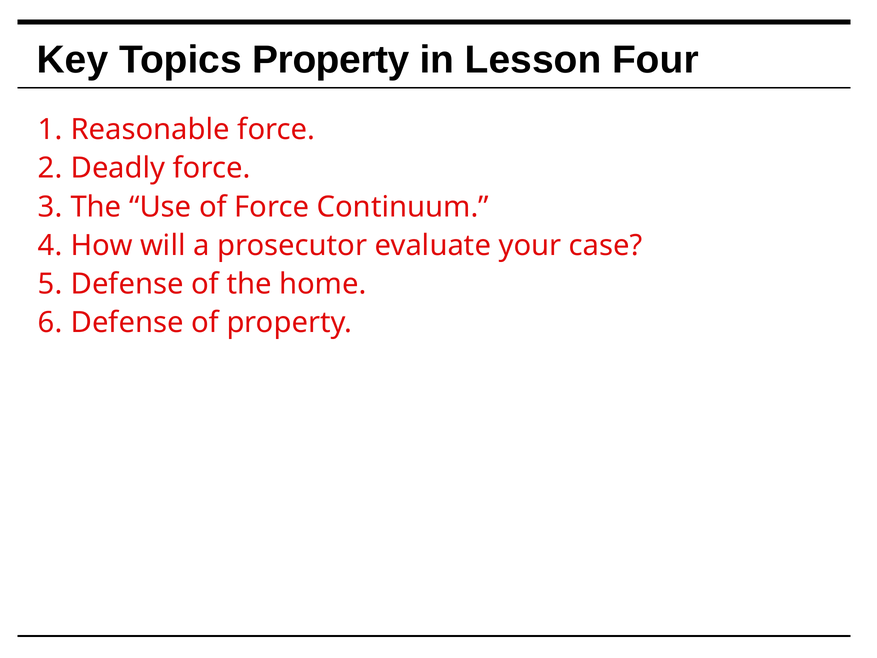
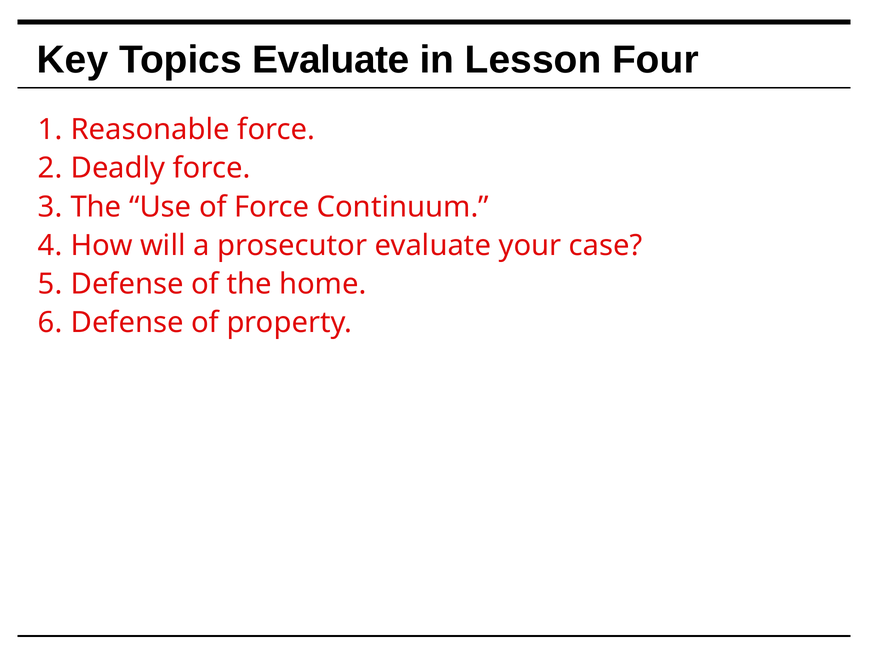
Topics Property: Property -> Evaluate (331, 60)
